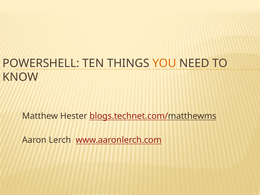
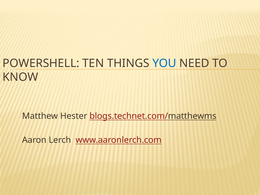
YOU colour: orange -> blue (164, 63)
